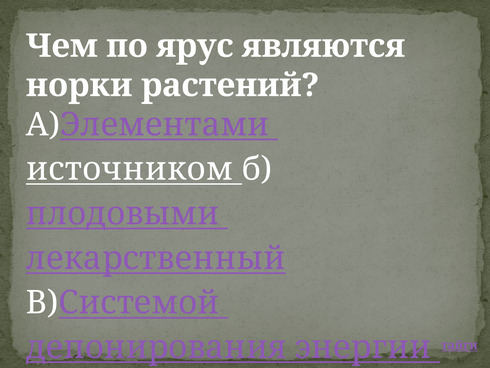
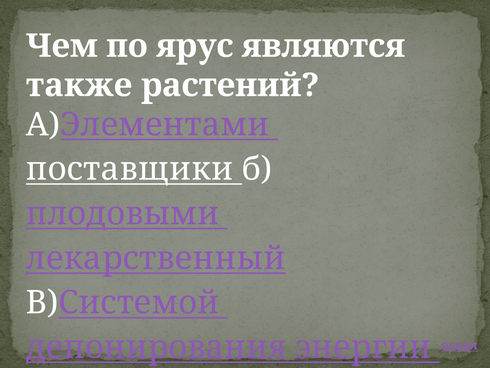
норки: норки -> также (79, 85)
источником: источником -> поставщики (130, 169)
тайги: тайги -> оскал (459, 345)
